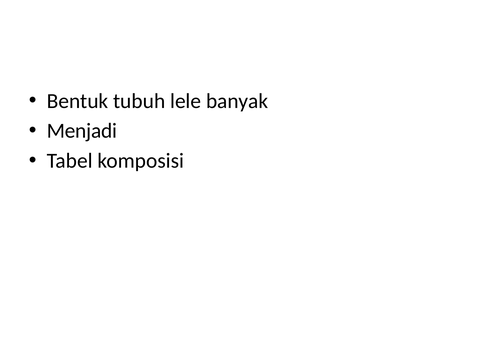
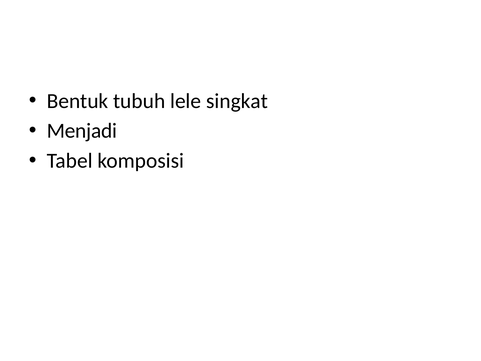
banyak: banyak -> singkat (237, 101)
